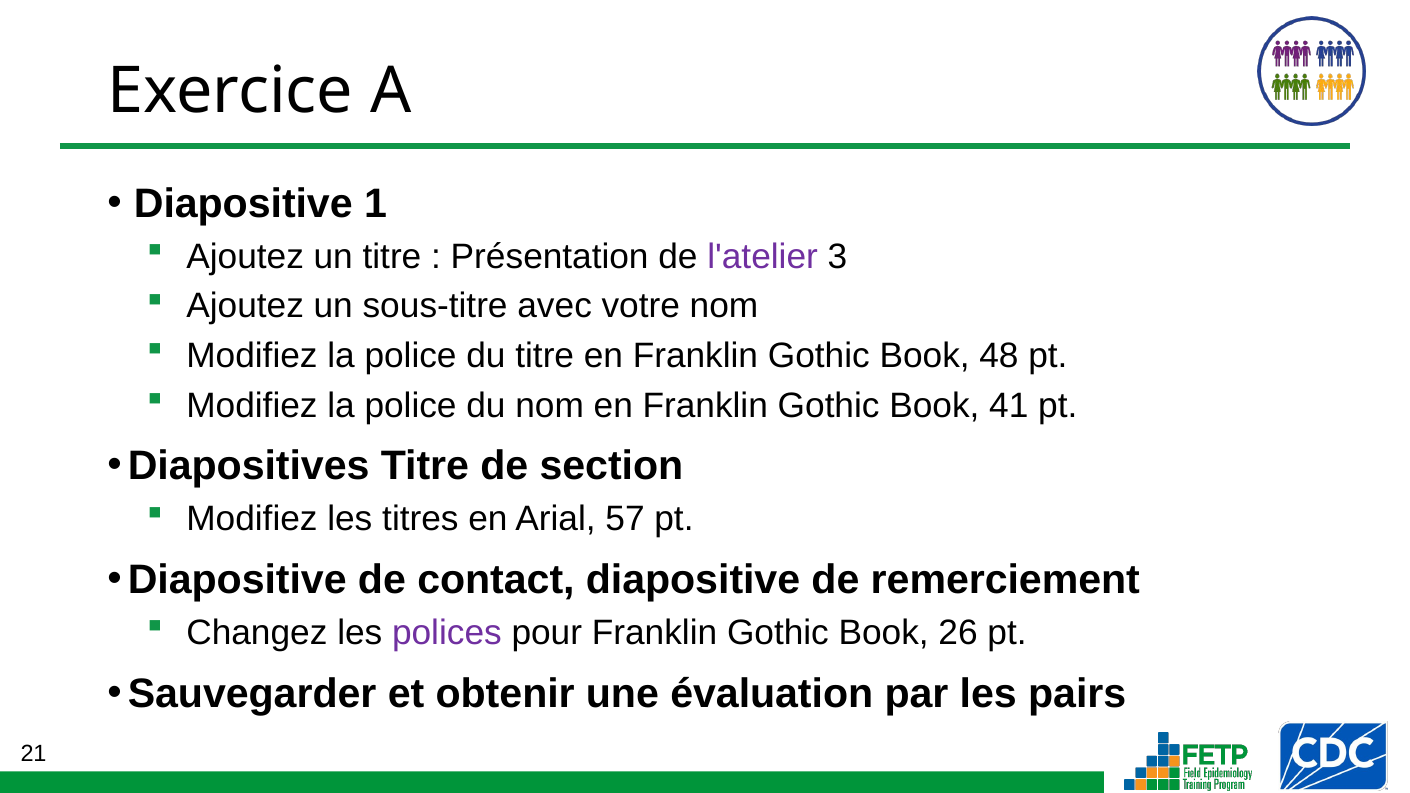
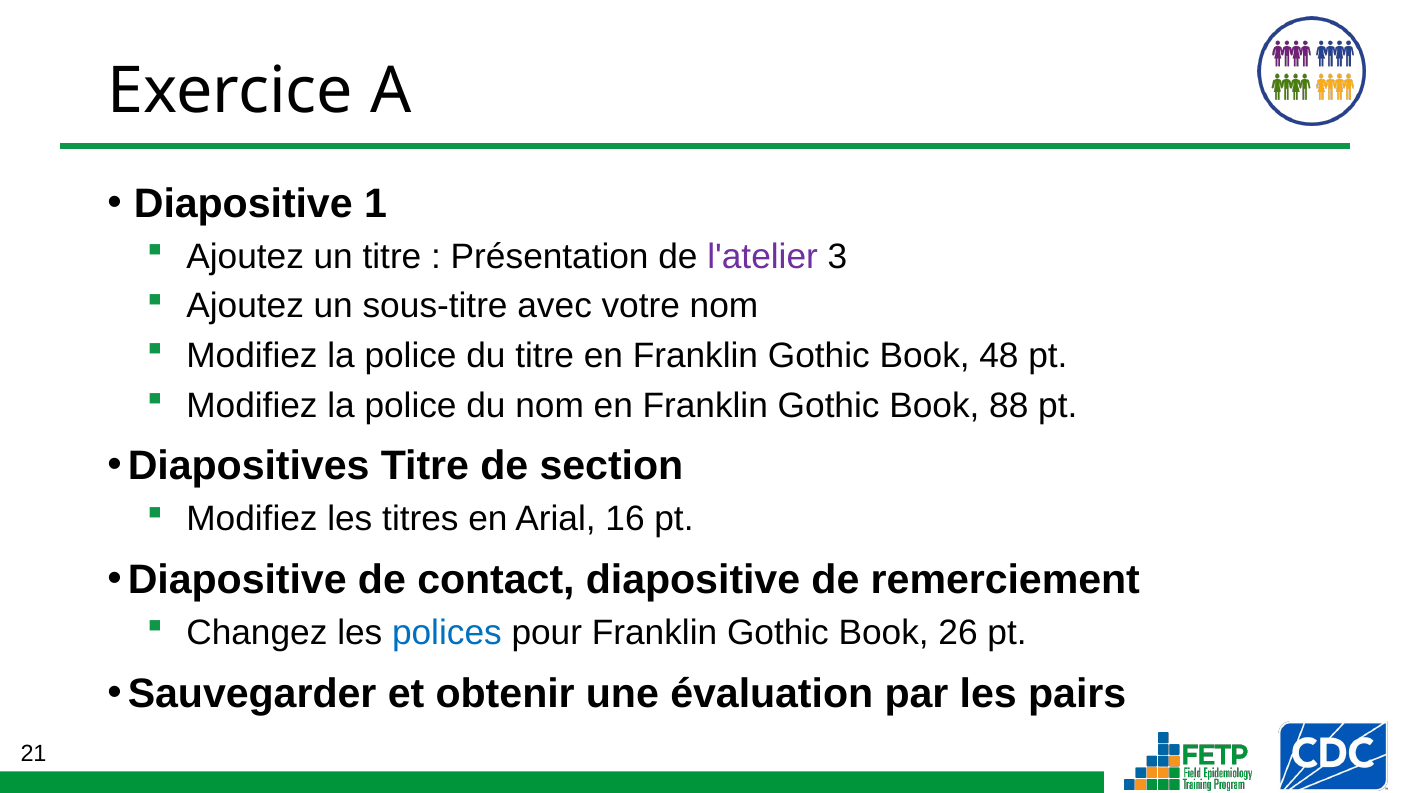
41: 41 -> 88 (1009, 406)
57: 57 -> 16 (625, 519)
polices colour: purple -> blue (447, 633)
